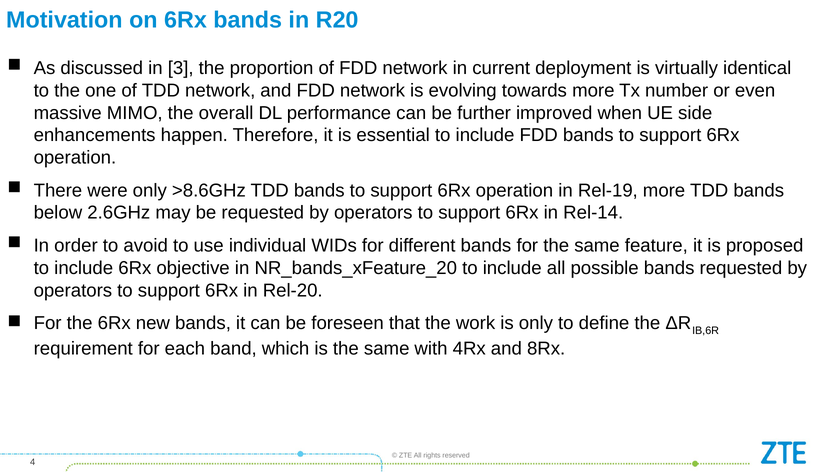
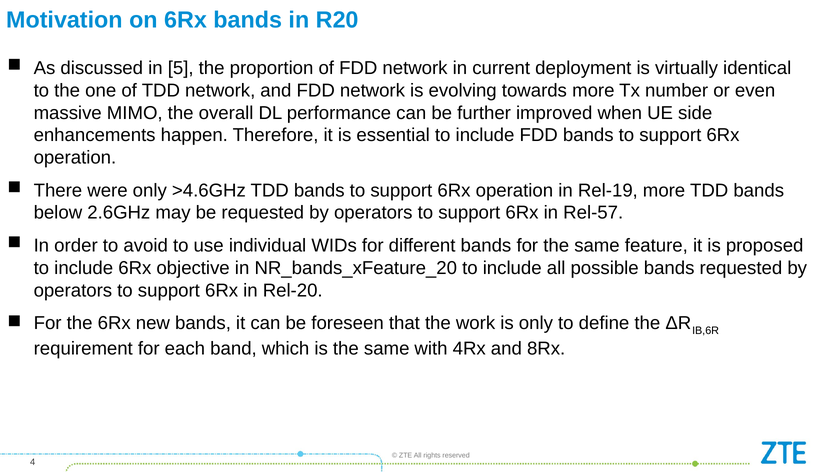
3: 3 -> 5 (181, 68)
>8.6GHz: >8.6GHz -> >4.6GHz (209, 190)
Rel-14: Rel-14 -> Rel-57 (593, 213)
